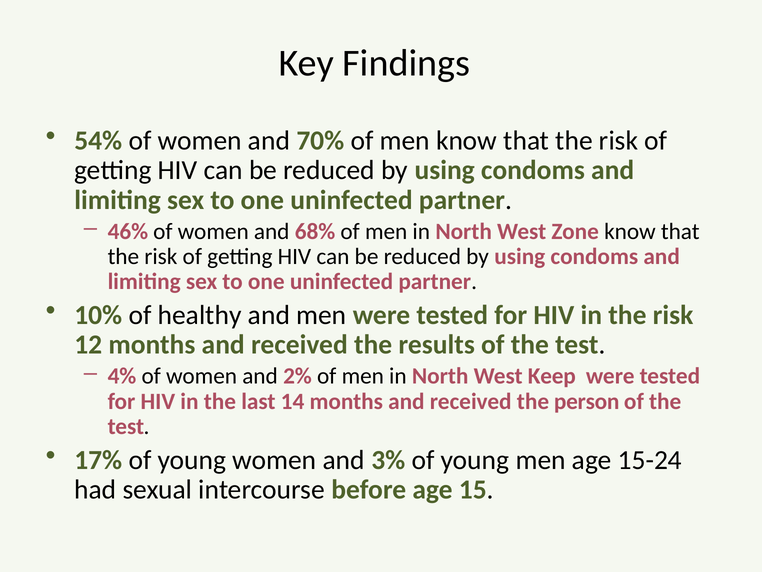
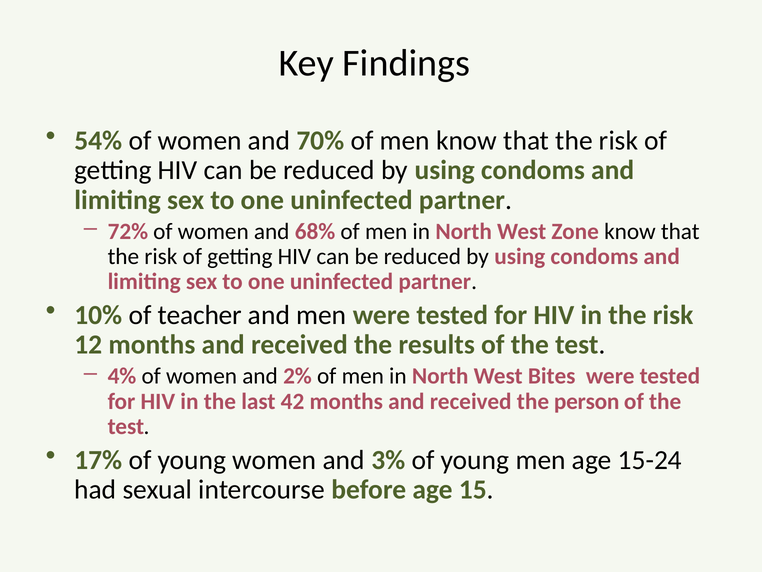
46%: 46% -> 72% (128, 231)
healthy: healthy -> teacher (200, 315)
Keep: Keep -> Bites (552, 376)
14: 14 -> 42 (293, 401)
